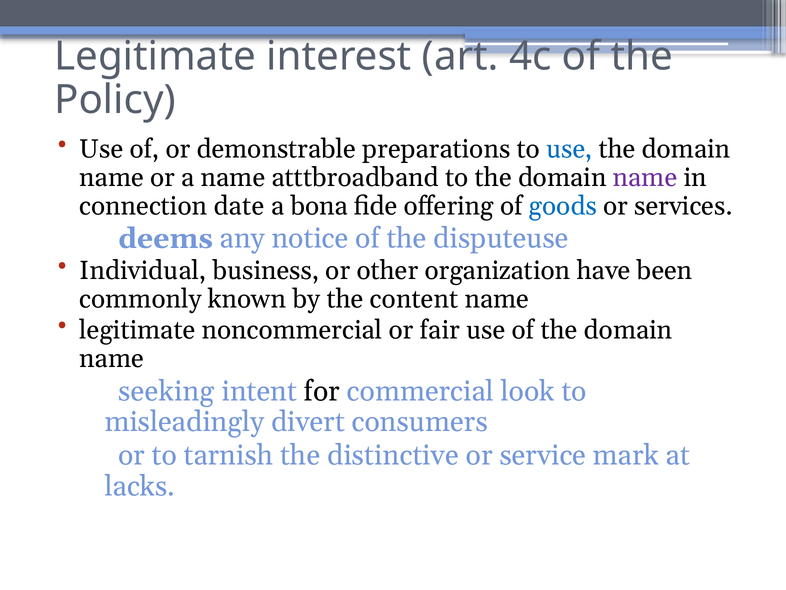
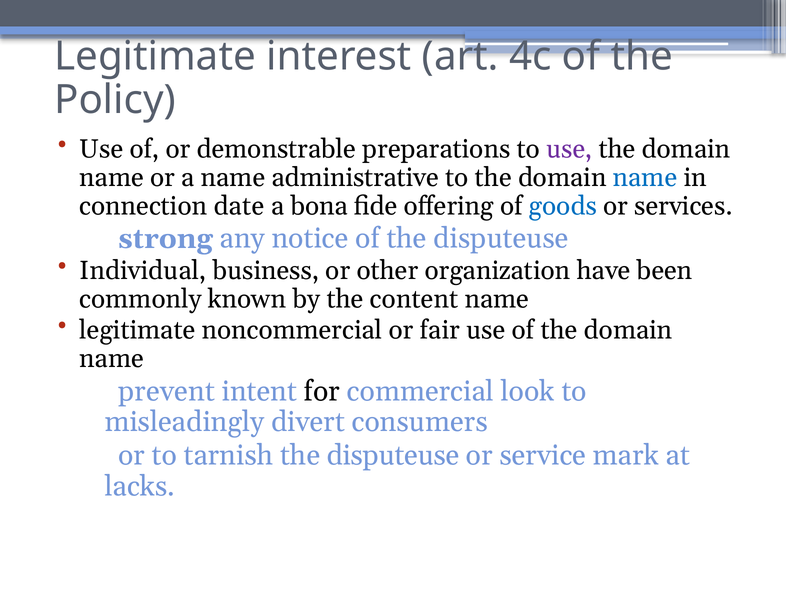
use colour: blue -> purple (569, 149)
atttbroadband: atttbroadband -> administrative (355, 177)
name colour: purple -> blue (645, 177)
deems: deems -> strong (165, 238)
seeking: seeking -> prevent (166, 391)
tarnish the distinctive: distinctive -> disputeuse (393, 455)
